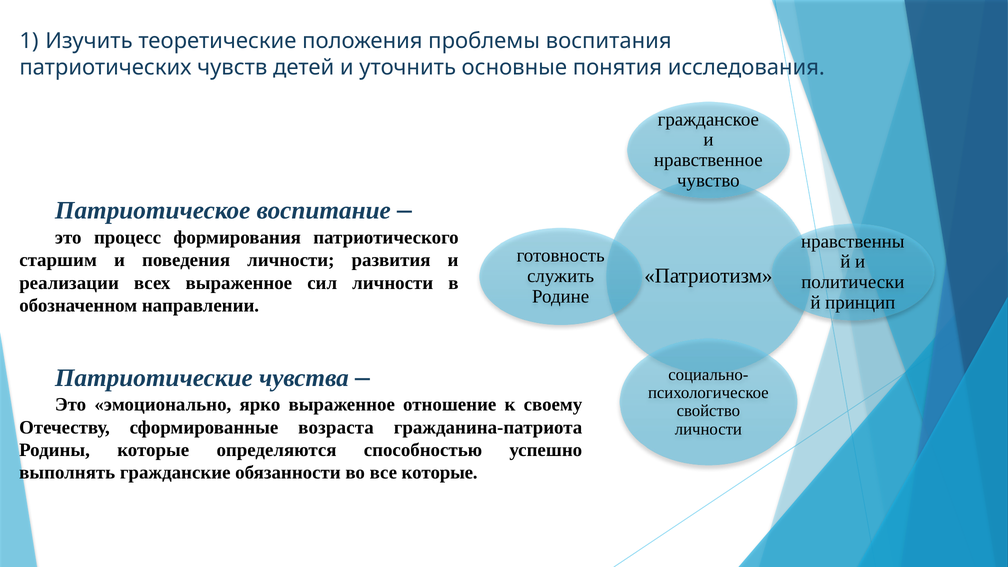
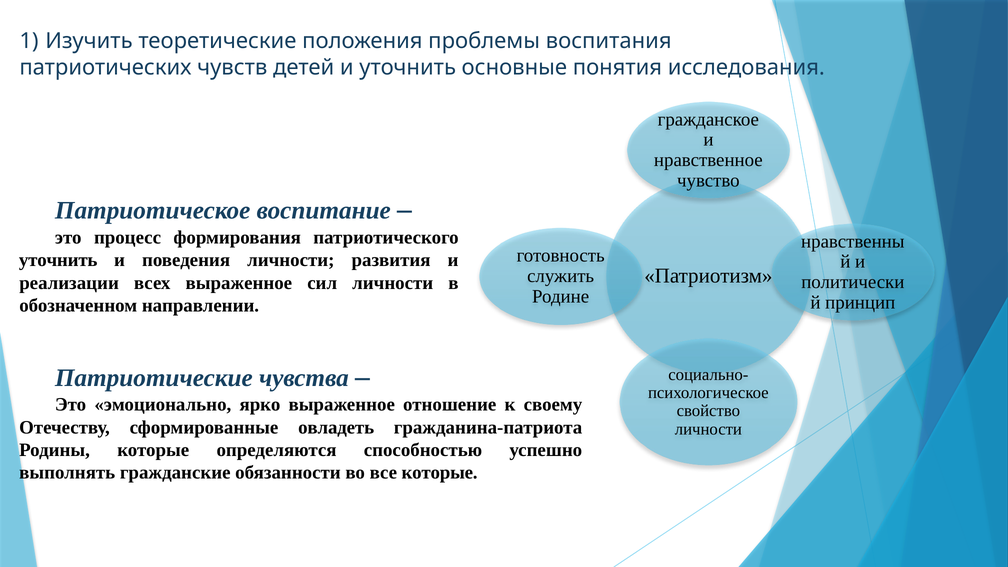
старшим: старшим -> уточнить (58, 260)
возраста: возраста -> овладеть (336, 427)
